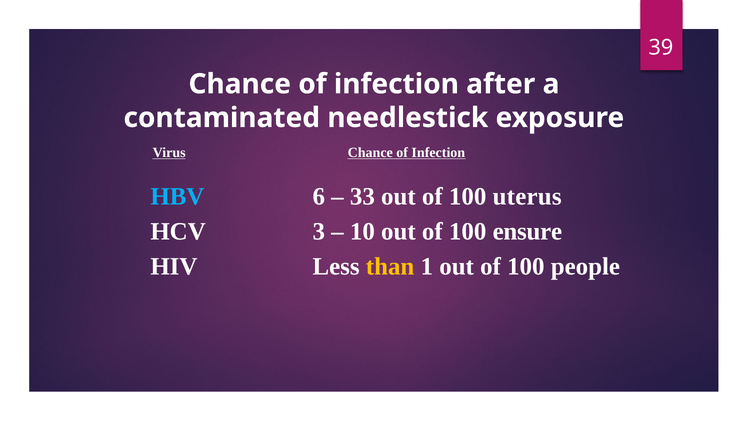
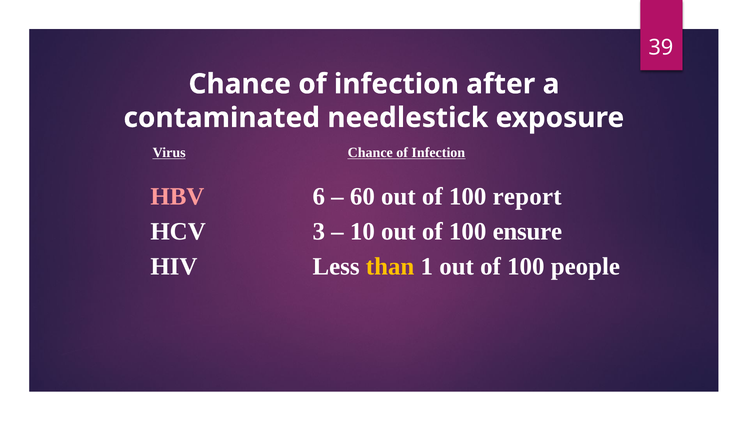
HBV colour: light blue -> pink (177, 196)
33: 33 -> 60 (362, 196)
uterus: uterus -> report (527, 196)
